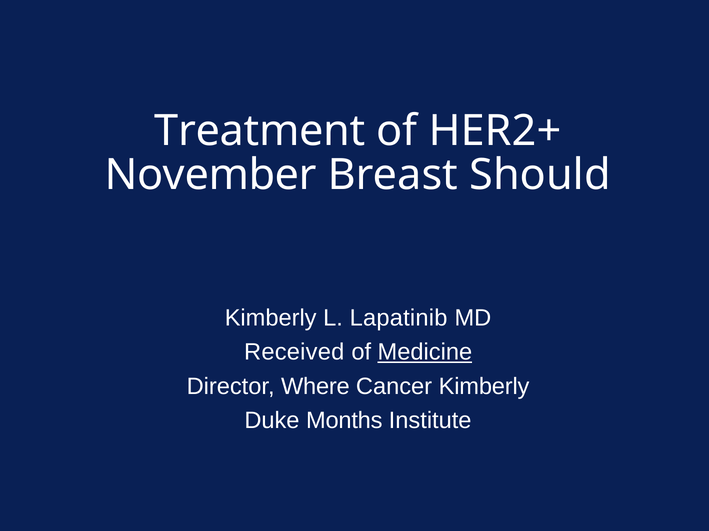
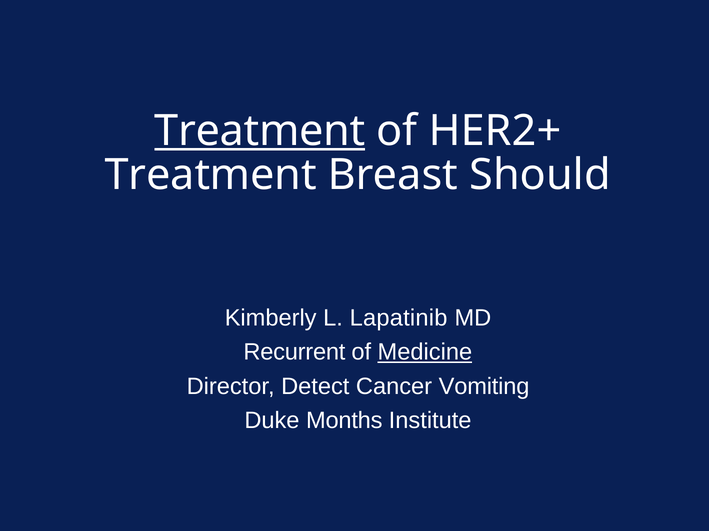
Treatment underline: none -> present (260, 131)
November: November -> Treatment (211, 175)
Received: Received -> Recurrent (294, 353)
Where: Where -> Detect (315, 387)
Cancer Kimberly: Kimberly -> Vomiting (484, 387)
